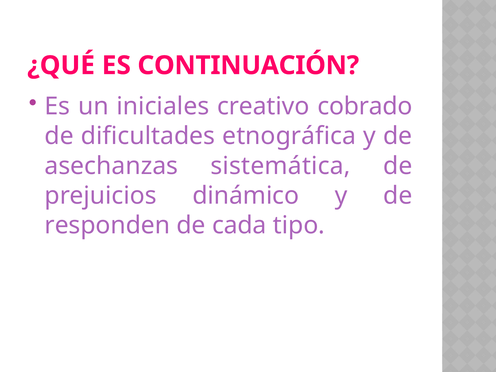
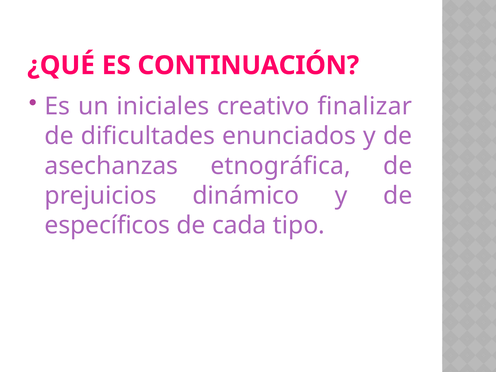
cobrado: cobrado -> finalizar (365, 106)
etnográfica: etnográfica -> enunciados (289, 136)
sistemática: sistemática -> etnográfica (281, 166)
responden: responden -> específicos (107, 225)
